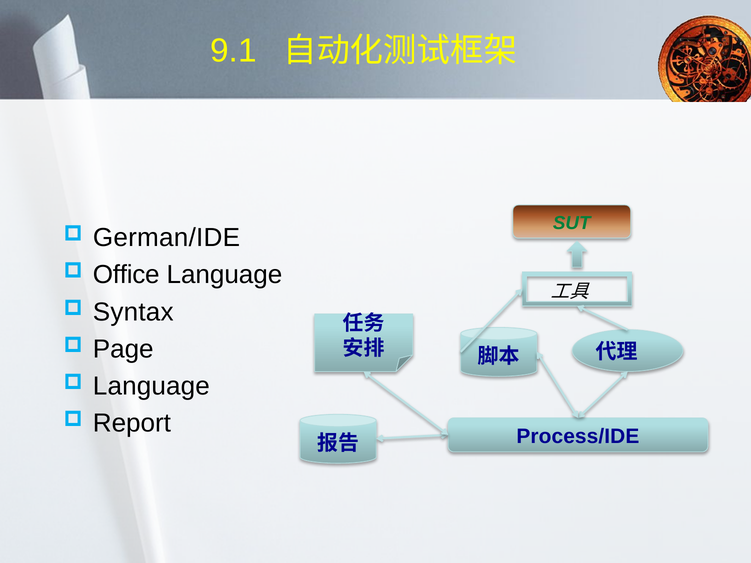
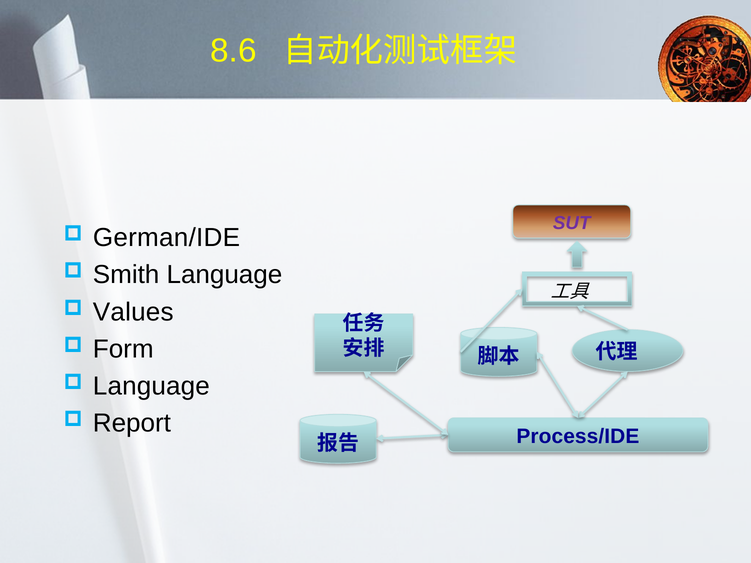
9.1: 9.1 -> 8.6 (233, 51)
SUT colour: green -> purple (572, 223)
Office: Office -> Smith (126, 275)
Syntax: Syntax -> Values (133, 312)
Page: Page -> Form (123, 349)
